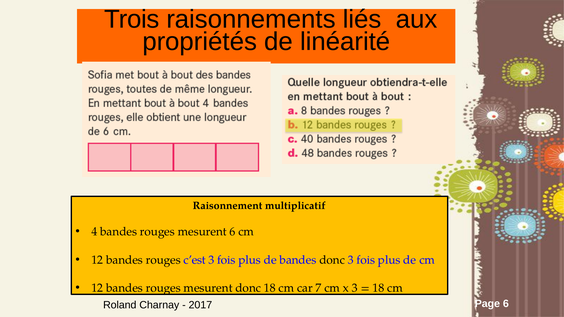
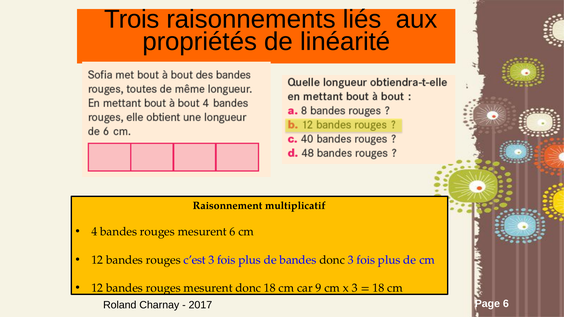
7: 7 -> 9 (319, 288)
